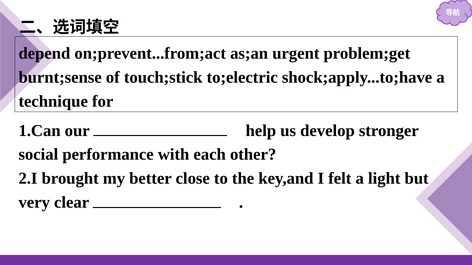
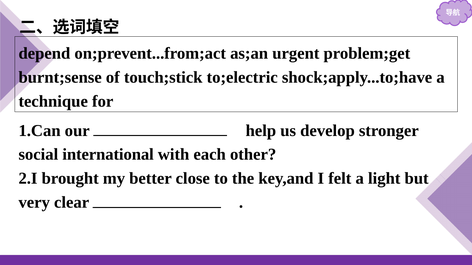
performance: performance -> international (108, 155)
